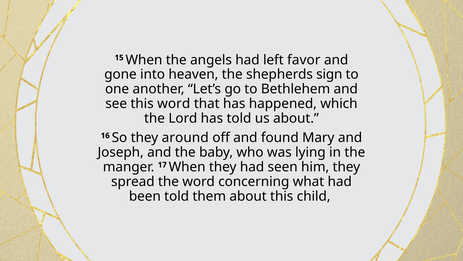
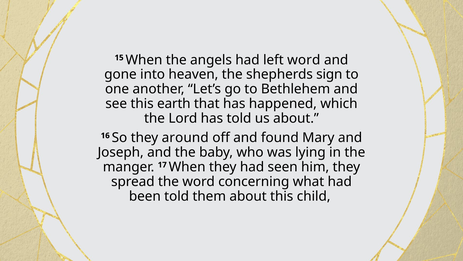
left favor: favor -> word (304, 60)
this word: word -> earth (174, 104)
